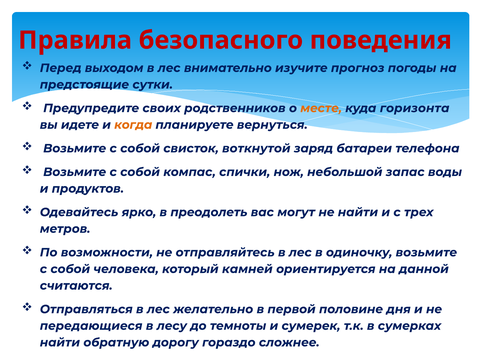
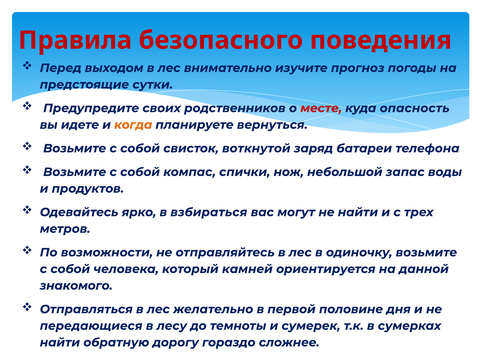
месте colour: orange -> red (321, 108)
горизонта: горизонта -> опасность (415, 108)
преодолеть: преодолеть -> взбираться (209, 212)
считаются: считаются -> знакомого (76, 285)
